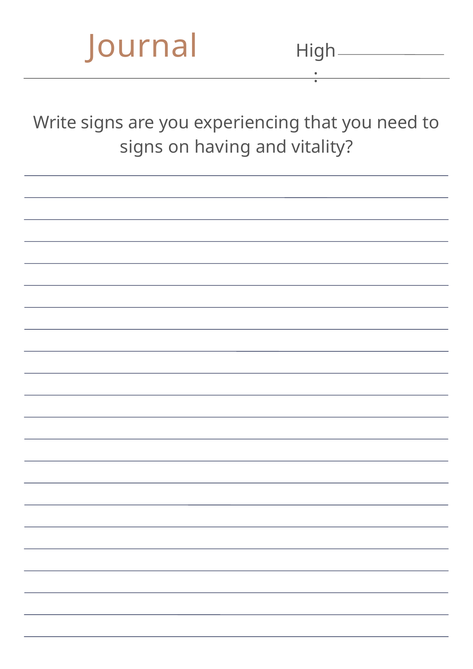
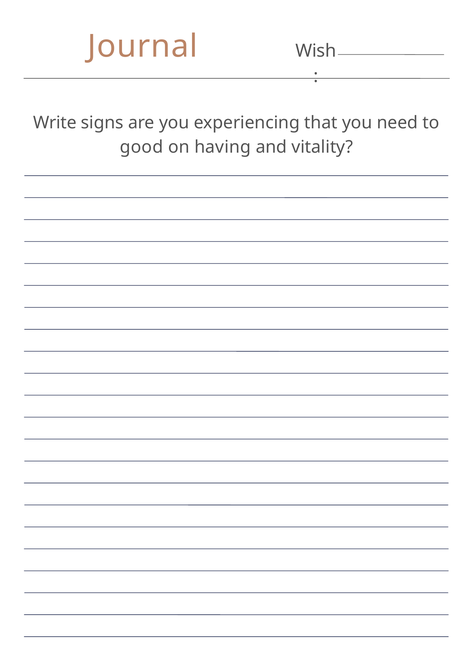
High: High -> Wish (316, 51)
signs: signs -> good (142, 147)
